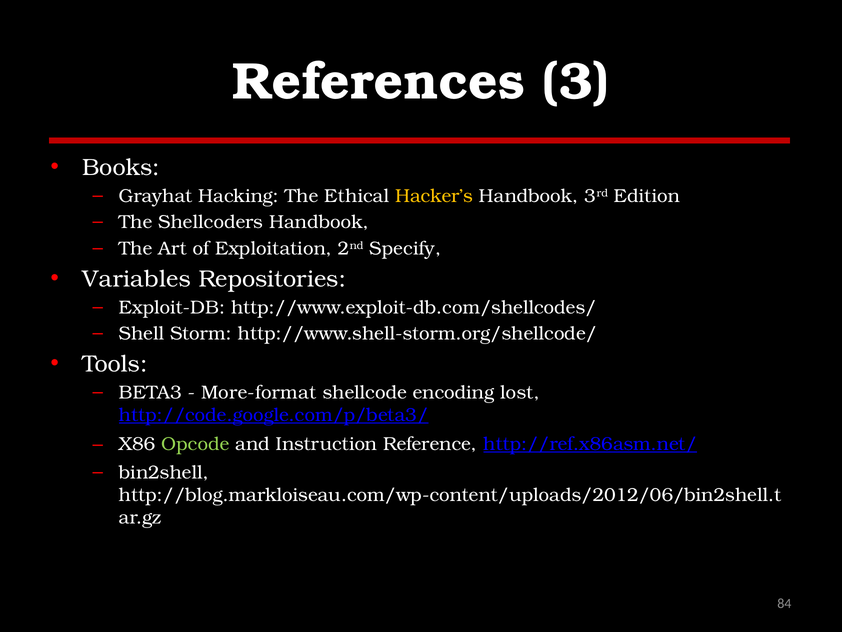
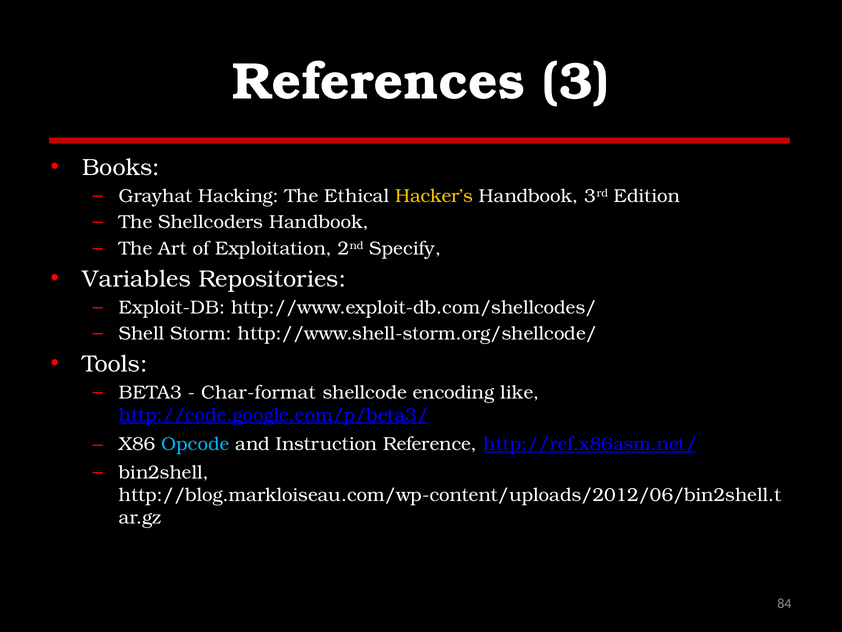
More-format: More-format -> Char-format (259, 392)
lost: lost -> like (520, 392)
Opcode colour: light green -> light blue (195, 444)
